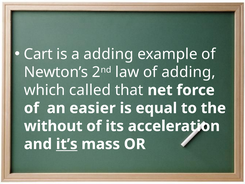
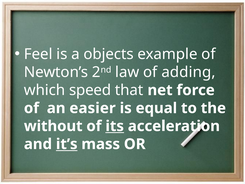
Cart: Cart -> Feel (38, 54)
a adding: adding -> objects (109, 54)
called: called -> speed (90, 90)
its underline: none -> present (115, 126)
